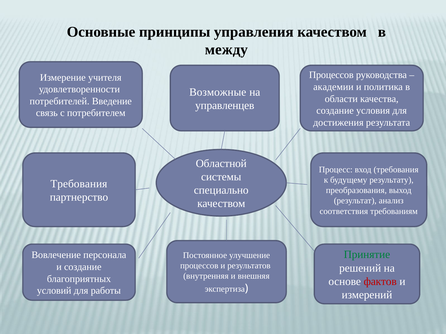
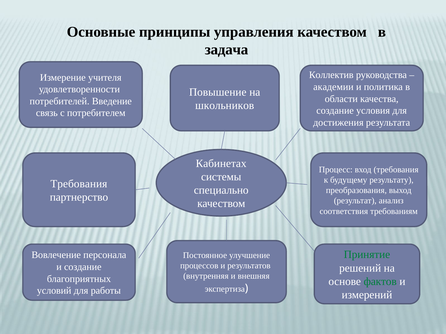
между: между -> задача (227, 50)
Процессов: Процессов -> Коллектив (331, 75)
Возможные: Возможные -> Повышение (218, 92)
управленцев: управленцев -> школьников (225, 106)
Областной: Областной -> Кабинетах (221, 164)
фактов colour: red -> green (380, 282)
